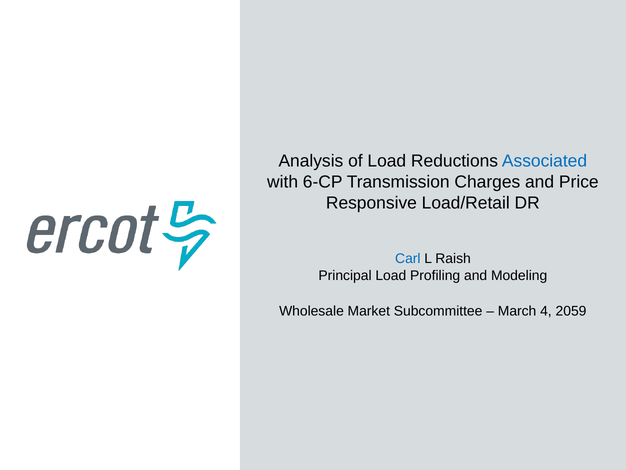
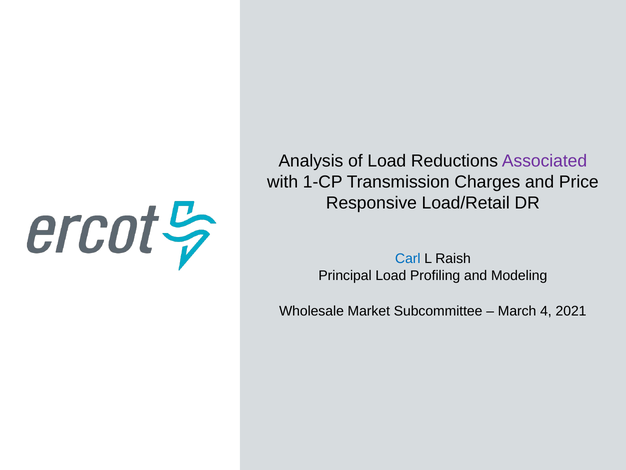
Associated colour: blue -> purple (545, 161)
6-CP: 6-CP -> 1-CP (323, 182)
2059: 2059 -> 2021 (571, 311)
